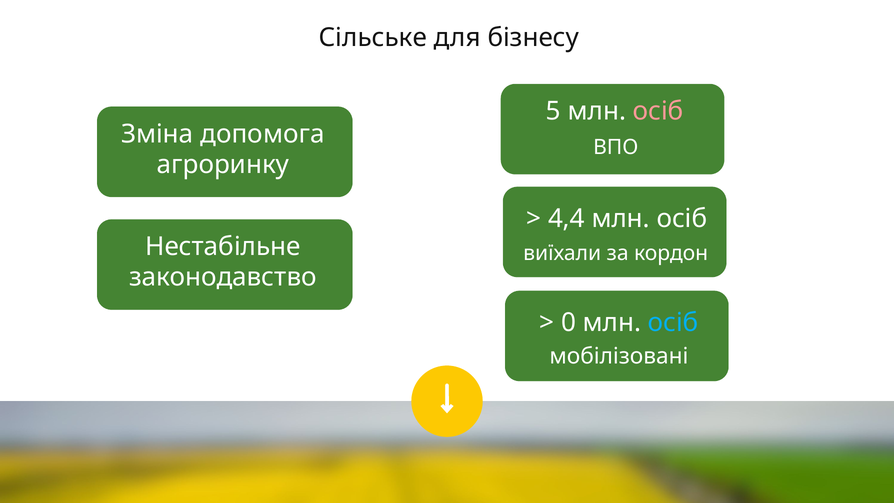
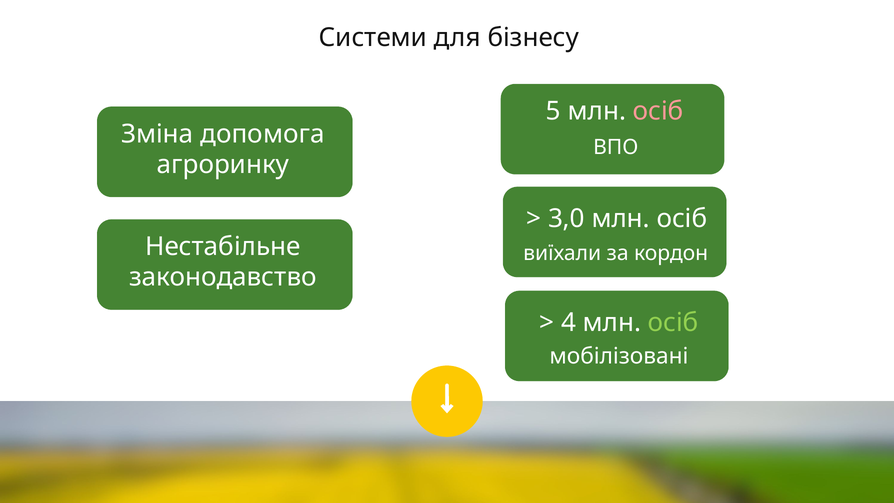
Сільське: Сільське -> Системи (373, 37)
4,4: 4,4 -> 3,0 (566, 219)
0: 0 -> 4 (569, 323)
осіб colour: light blue -> light green (673, 323)
